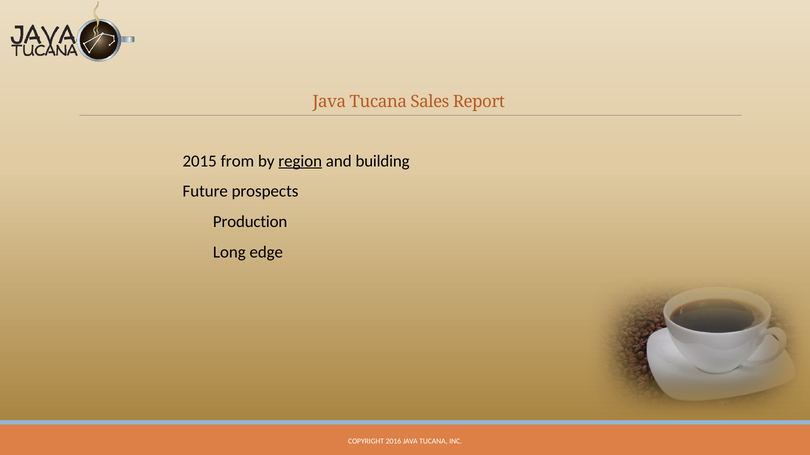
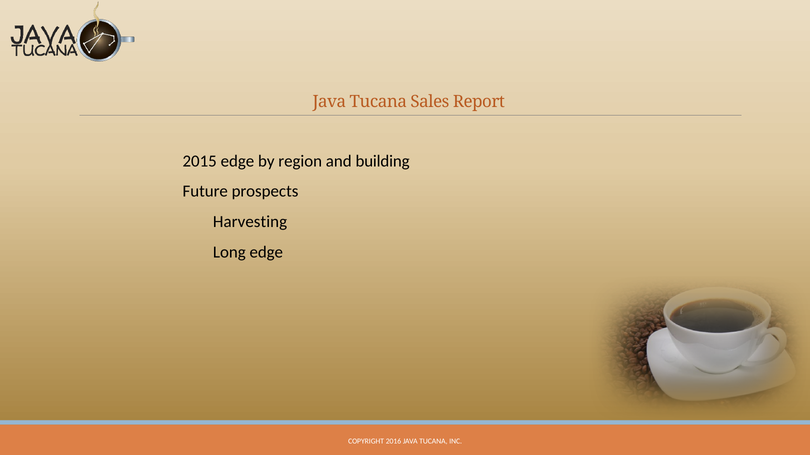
2015 from: from -> edge (237, 161)
region underline: present -> none (300, 161)
Production: Production -> Harvesting (250, 222)
